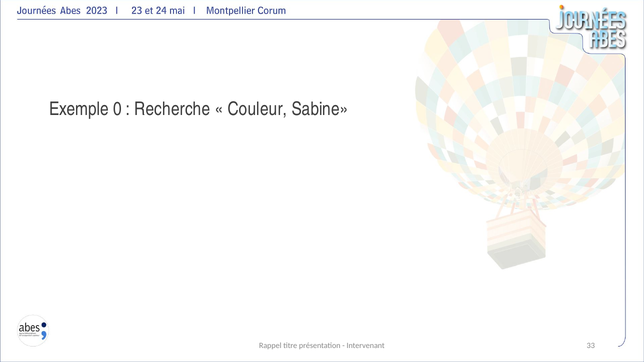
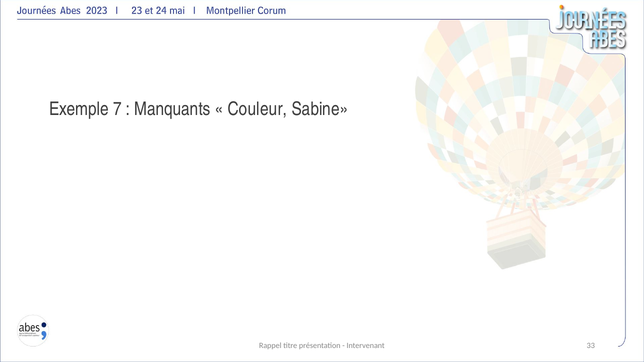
0: 0 -> 7 (117, 109)
Recherche: Recherche -> Manquants (172, 109)
